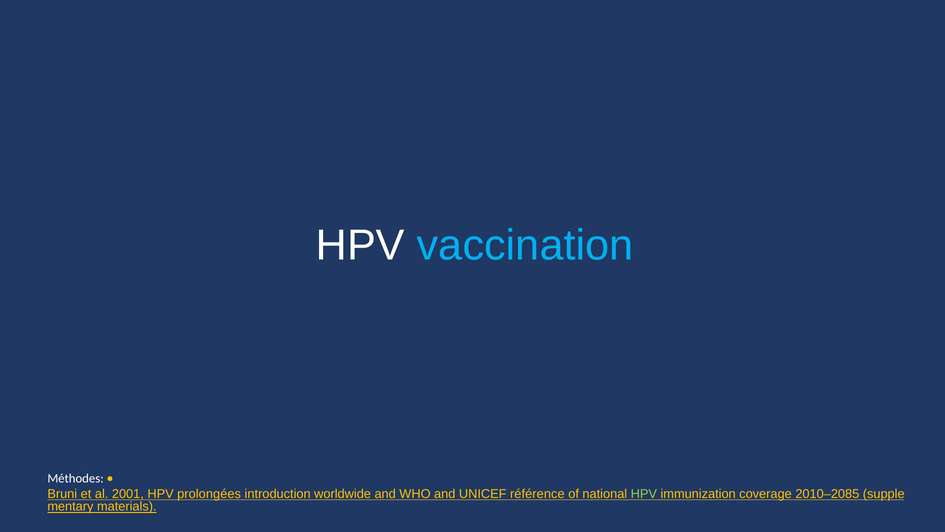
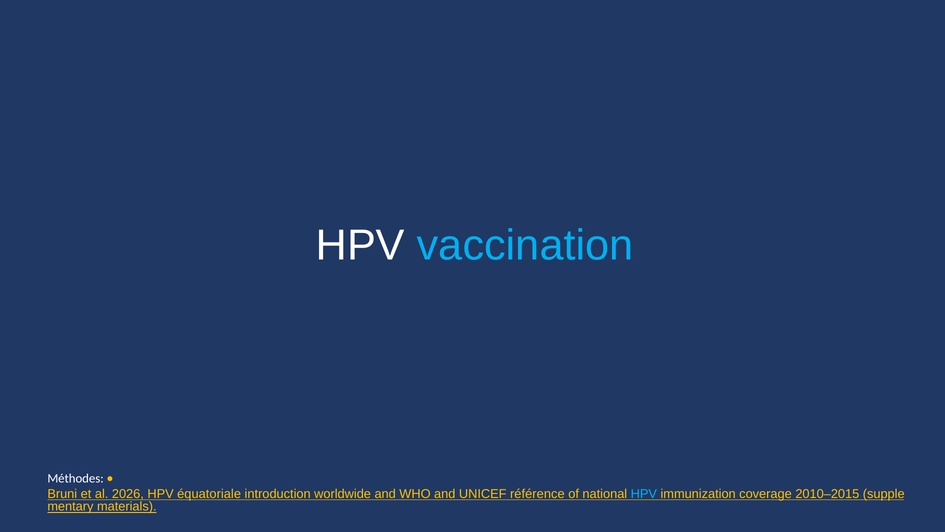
2001: 2001 -> 2026 (128, 494)
prolongées: prolongées -> équatoriale (209, 494)
HPV colour: light green -> light blue (644, 494)
2010–2085: 2010–2085 -> 2010–2015 (827, 494)
